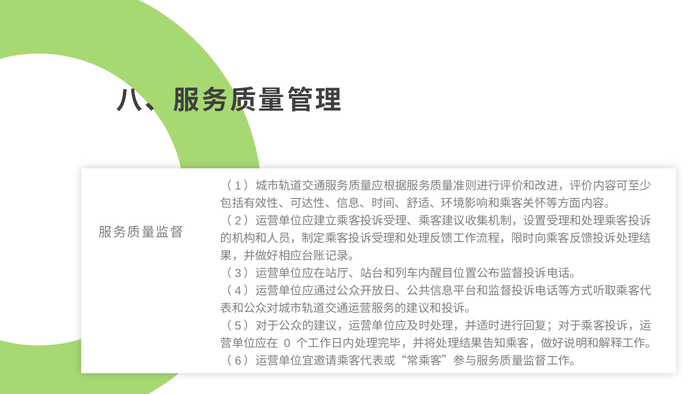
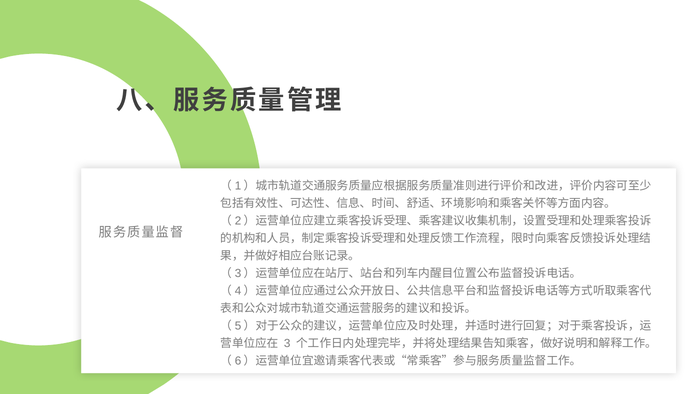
0: 0 -> 3 (287, 343)
